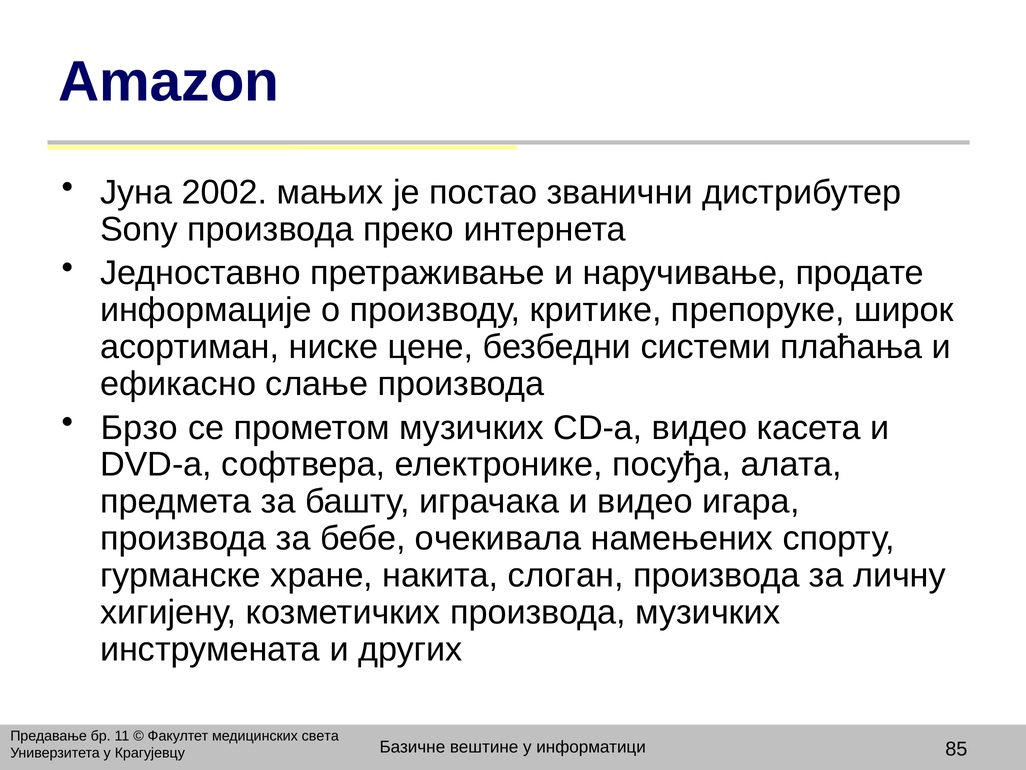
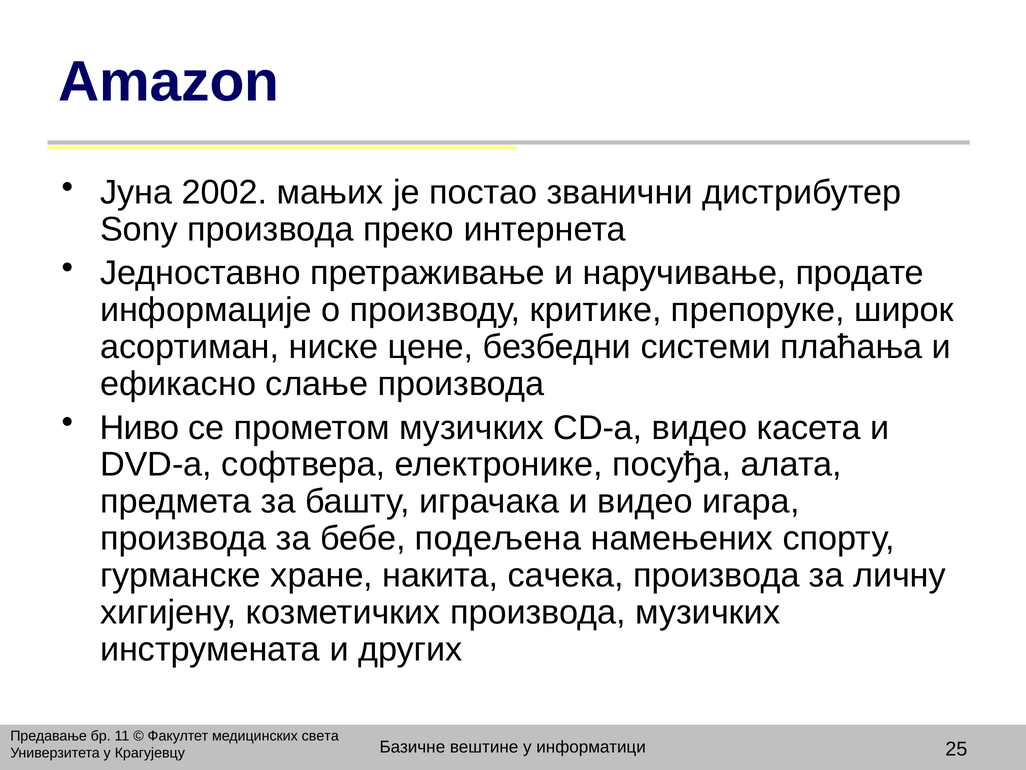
Брзо: Брзо -> Ниво (140, 427)
очекивала: очекивала -> подељена (498, 538)
слоган: слоган -> сачека (566, 575)
85: 85 -> 25 (956, 748)
